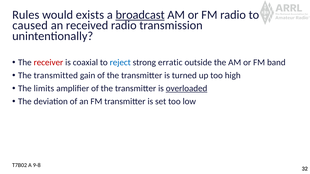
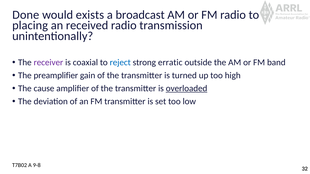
Rules: Rules -> Done (26, 15)
broadcast underline: present -> none (140, 15)
caused: caused -> placing (30, 25)
receiver colour: red -> purple (48, 63)
transmitted: transmitted -> preamplifier (56, 76)
limits: limits -> cause (44, 89)
